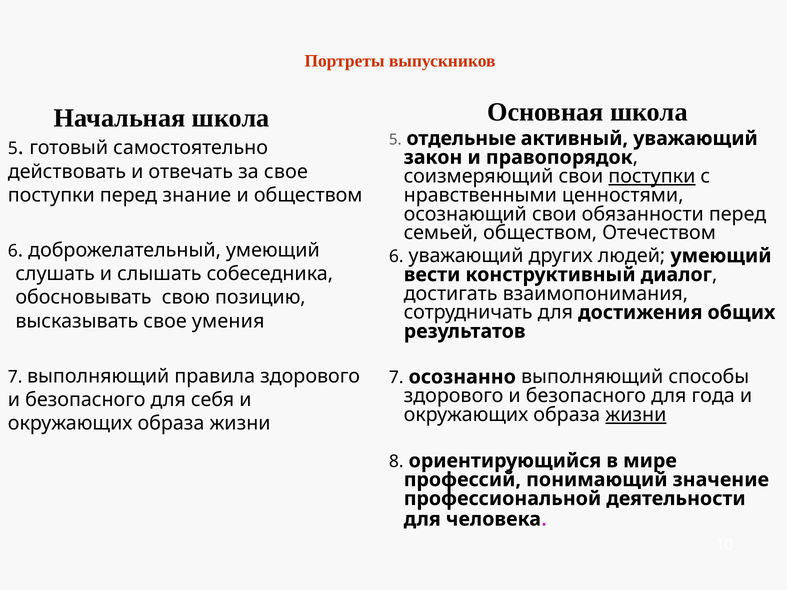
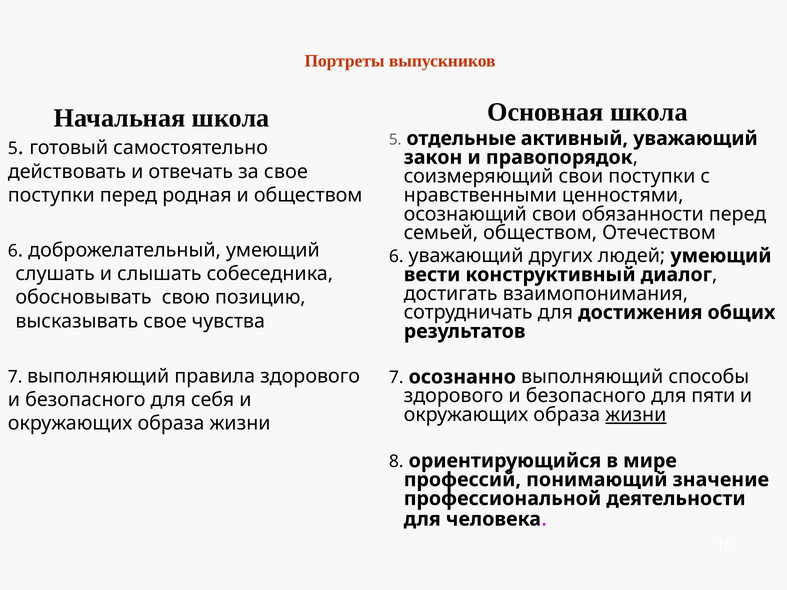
поступки underline: present -> none (652, 176)
знание: знание -> родная (197, 195)
умения: умения -> чувства (228, 321)
года: года -> пяти (713, 396)
